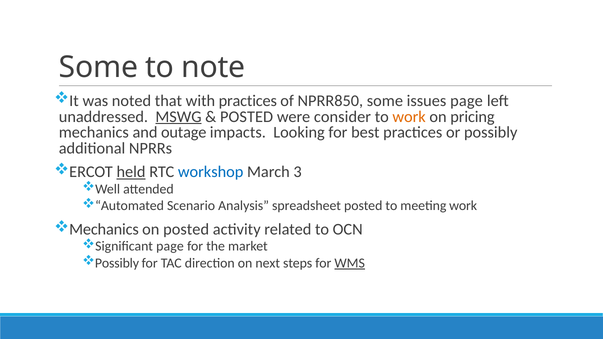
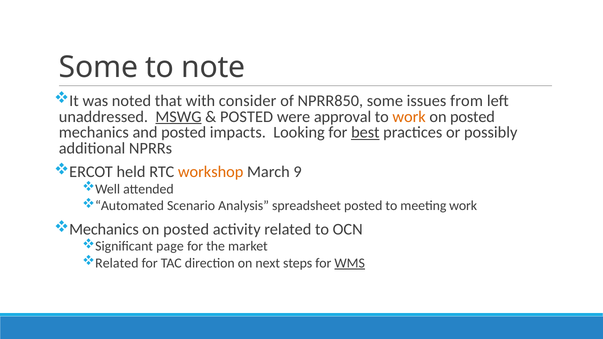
with practices: practices -> consider (248, 101)
issues page: page -> from (467, 101)
consider: consider -> approval (343, 117)
pricing: pricing -> posted (472, 117)
and outage: outage -> posted (184, 133)
best underline: none -> present (365, 133)
held underline: present -> none (131, 172)
workshop colour: blue -> orange (211, 172)
3: 3 -> 9 (298, 172)
Possibly: Possibly -> Related (117, 263)
